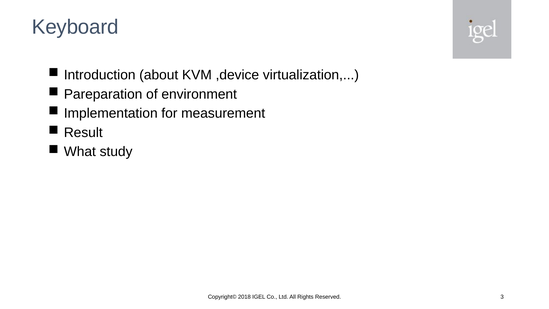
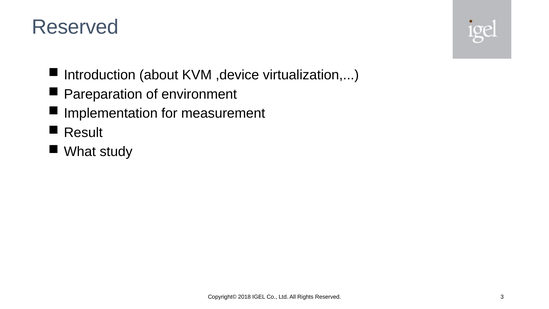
Keyboard: Keyboard -> Reserved (75, 27)
